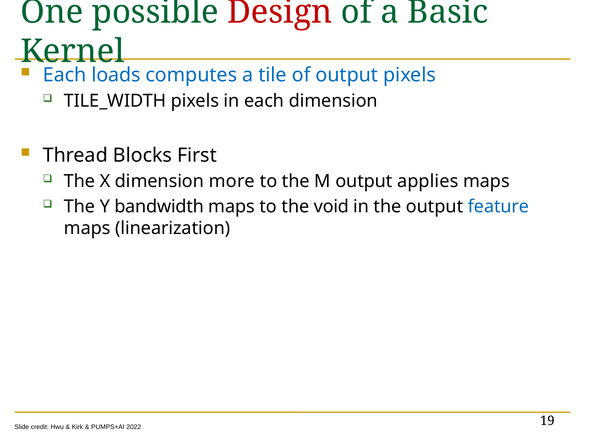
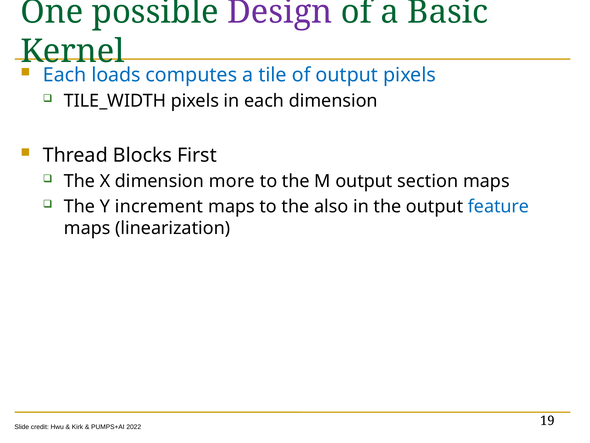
Design colour: red -> purple (280, 12)
applies: applies -> section (428, 181)
bandwidth: bandwidth -> increment (159, 206)
void: void -> also (331, 206)
